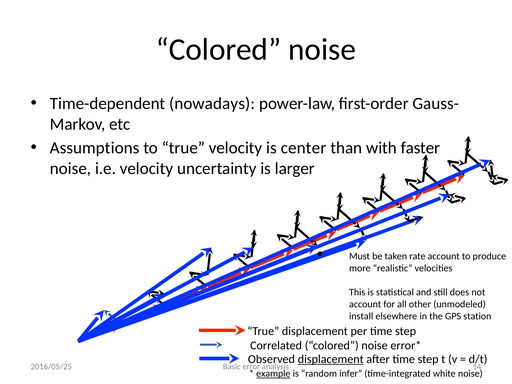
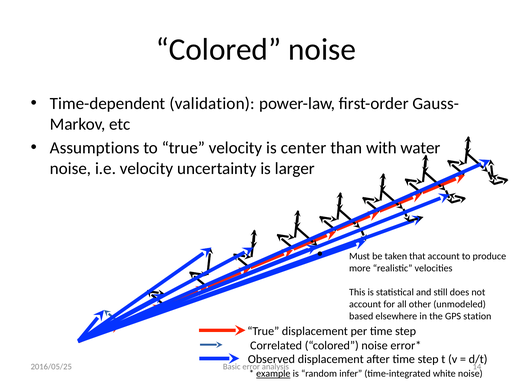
nowadays: nowadays -> validation (212, 104)
faster: faster -> water (420, 148)
rate: rate -> that (417, 256)
install: install -> based (361, 316)
displacement underline: present -> none (331, 359)
